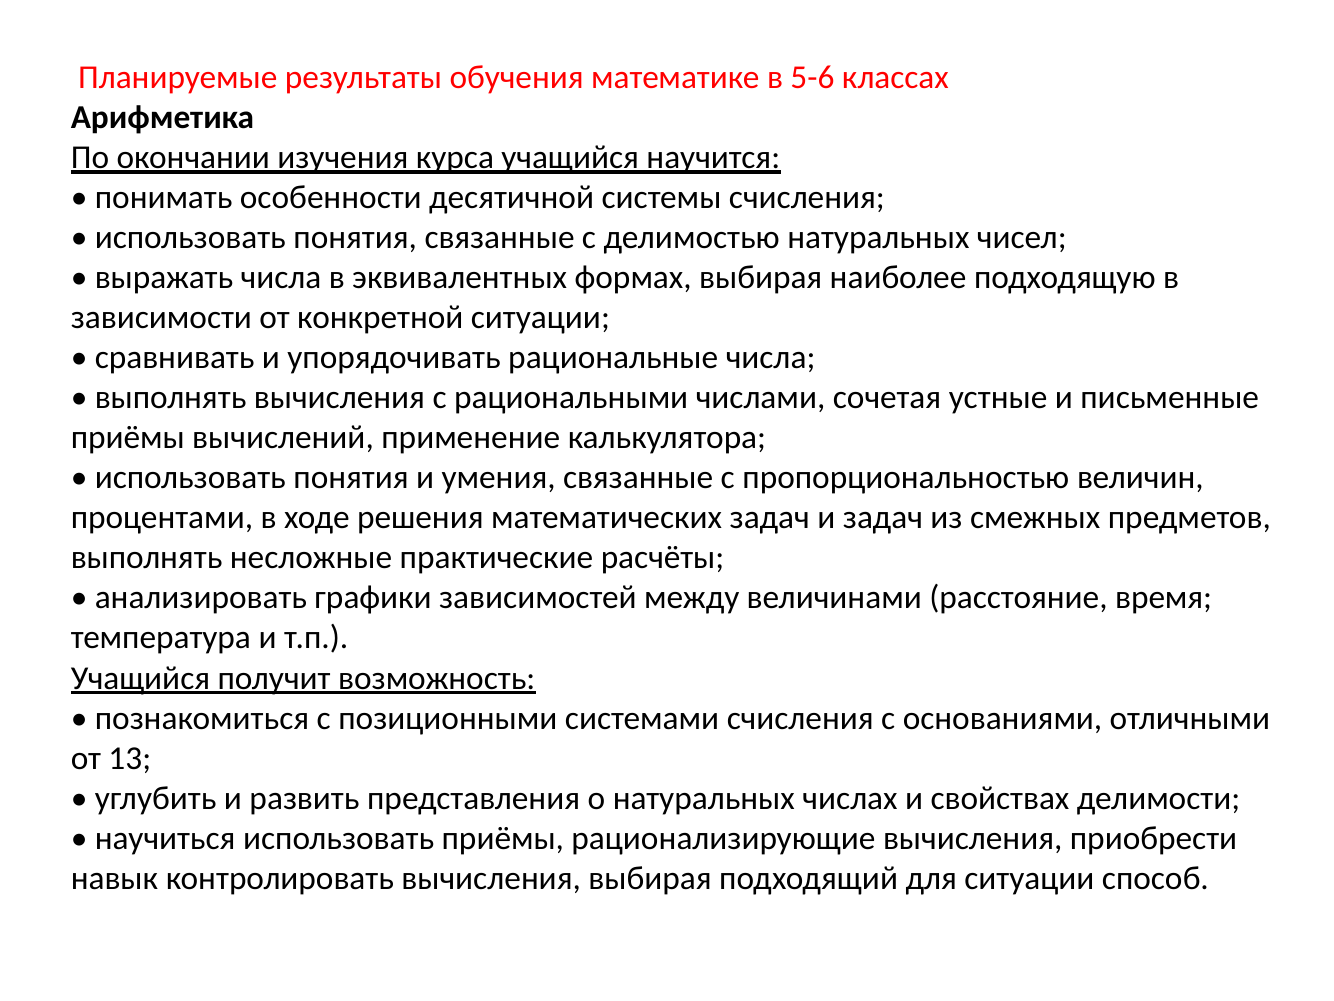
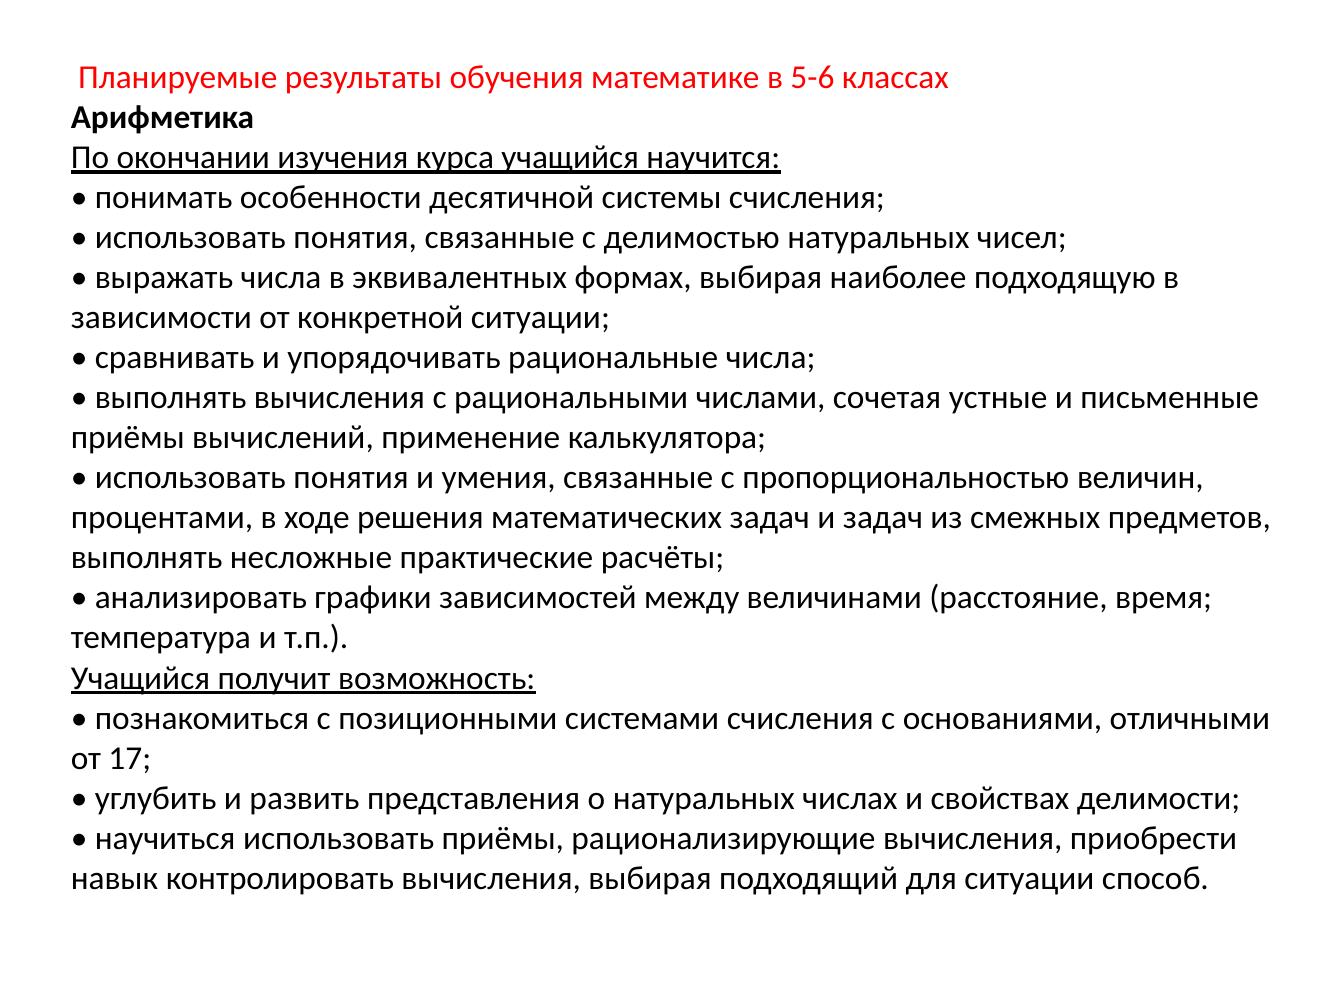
13: 13 -> 17 (130, 758)
